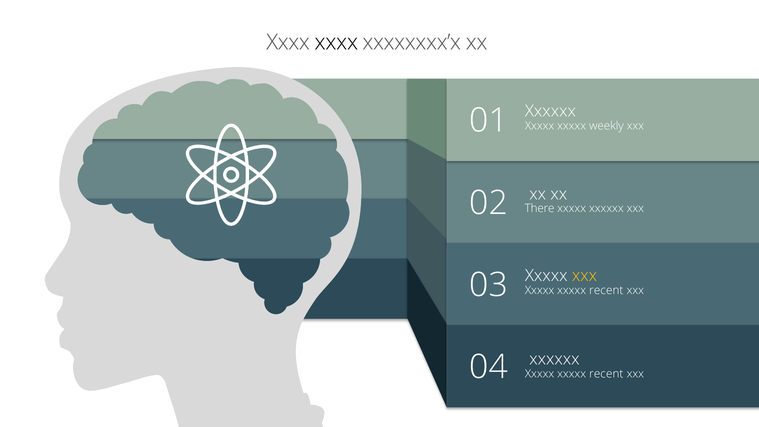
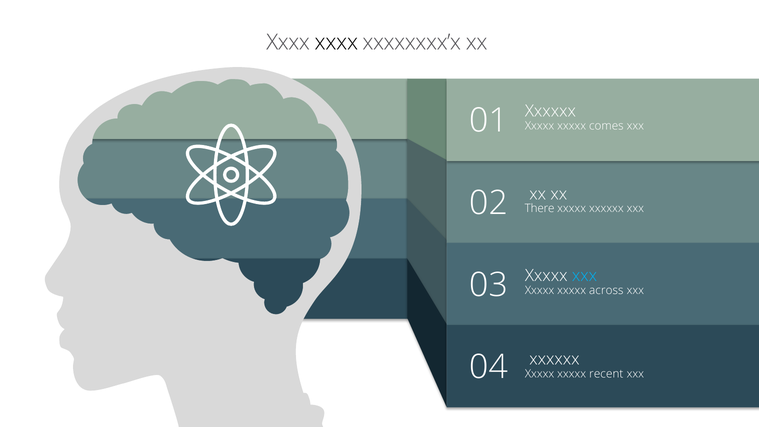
weekly: weekly -> comes (606, 126)
xxx colour: yellow -> light blue (585, 276)
recent: recent -> across (606, 290)
